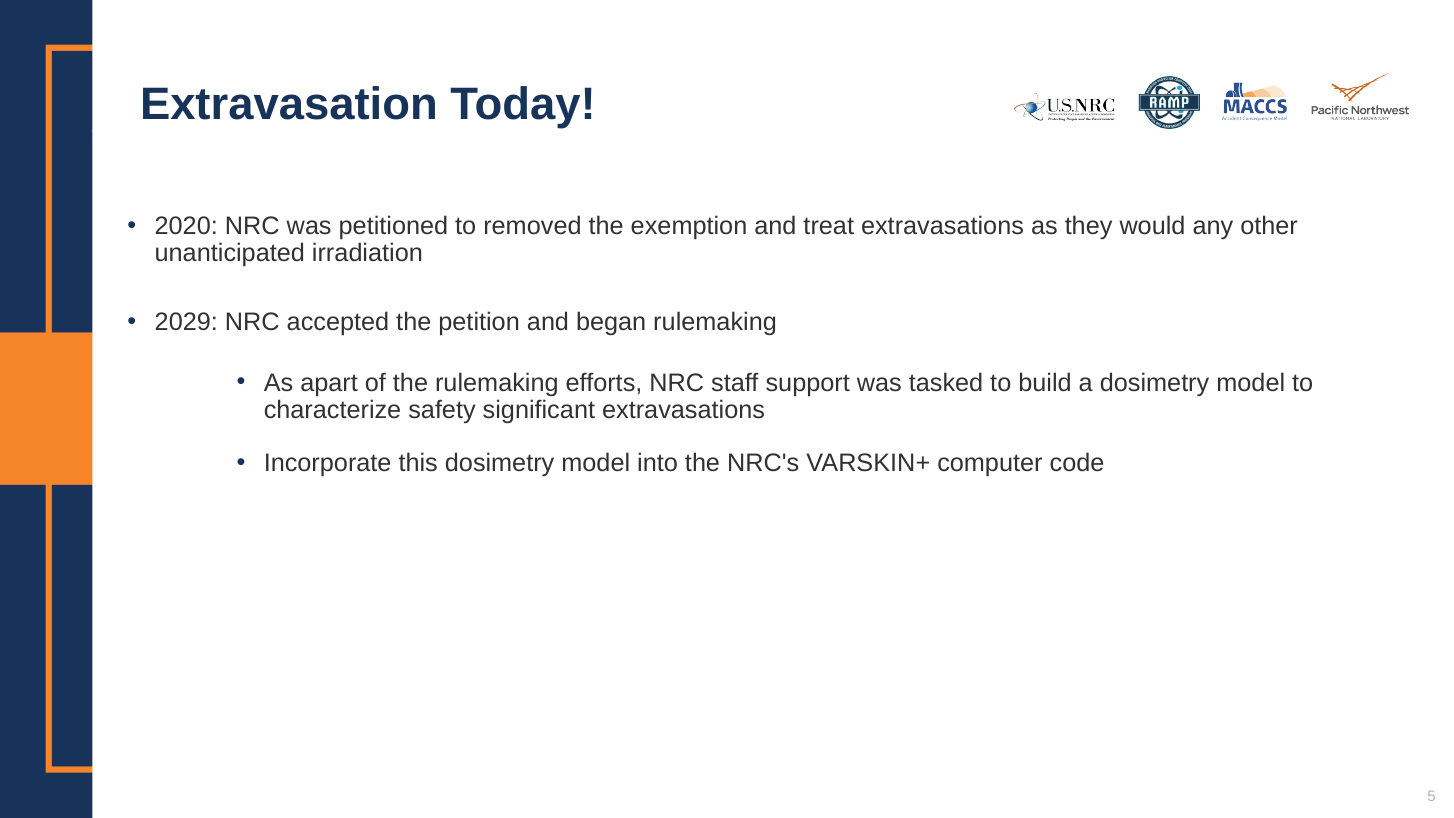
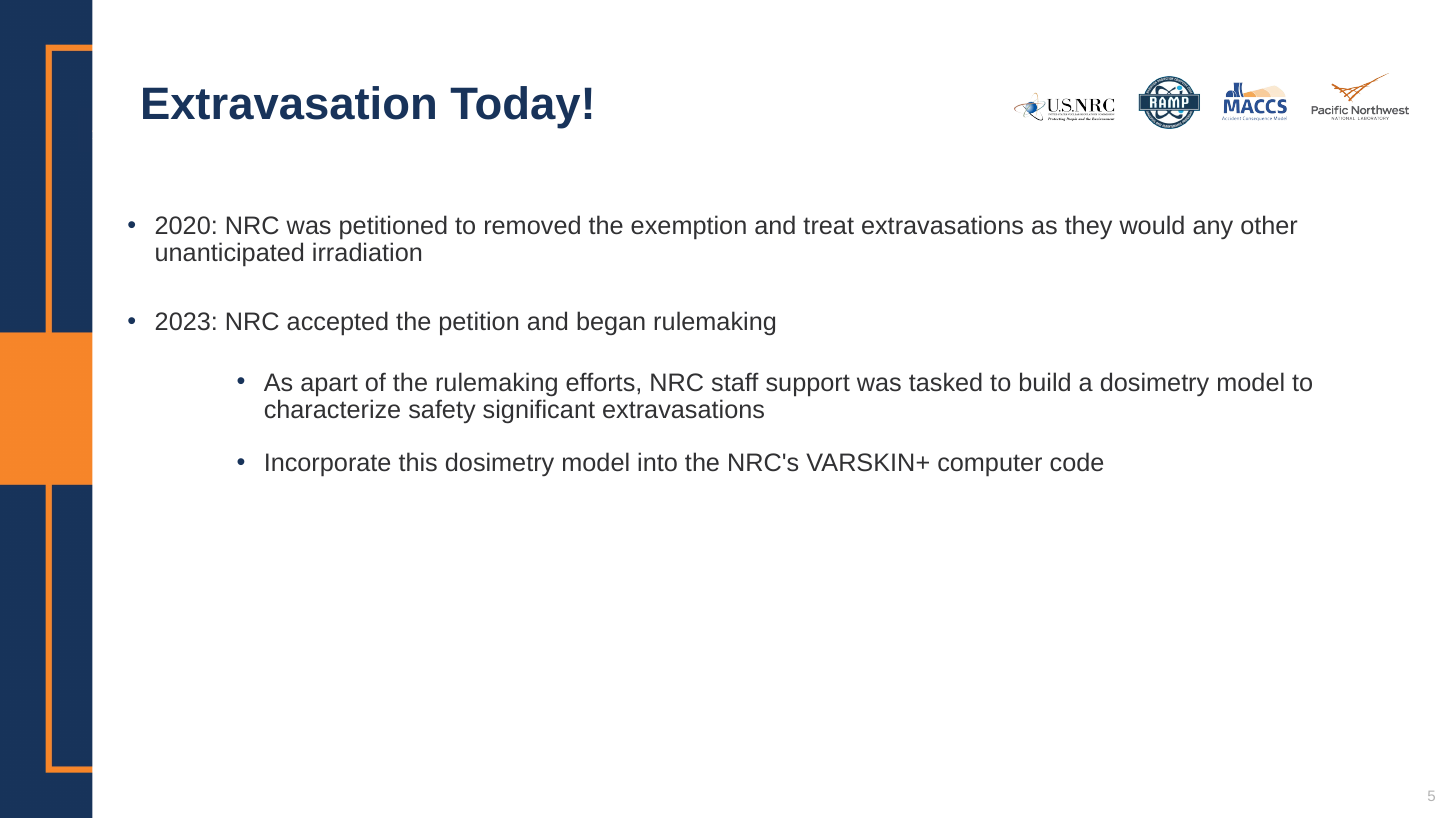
2029: 2029 -> 2023 (186, 322)
